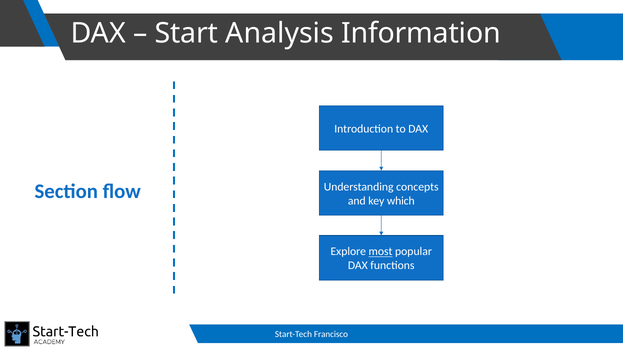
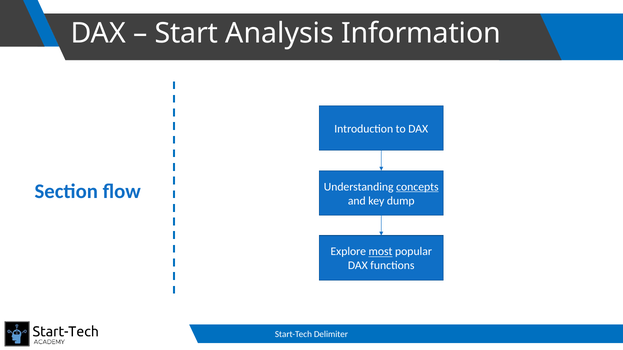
concepts underline: none -> present (417, 187)
which: which -> dump (401, 201)
Francisco: Francisco -> Delimiter (331, 335)
